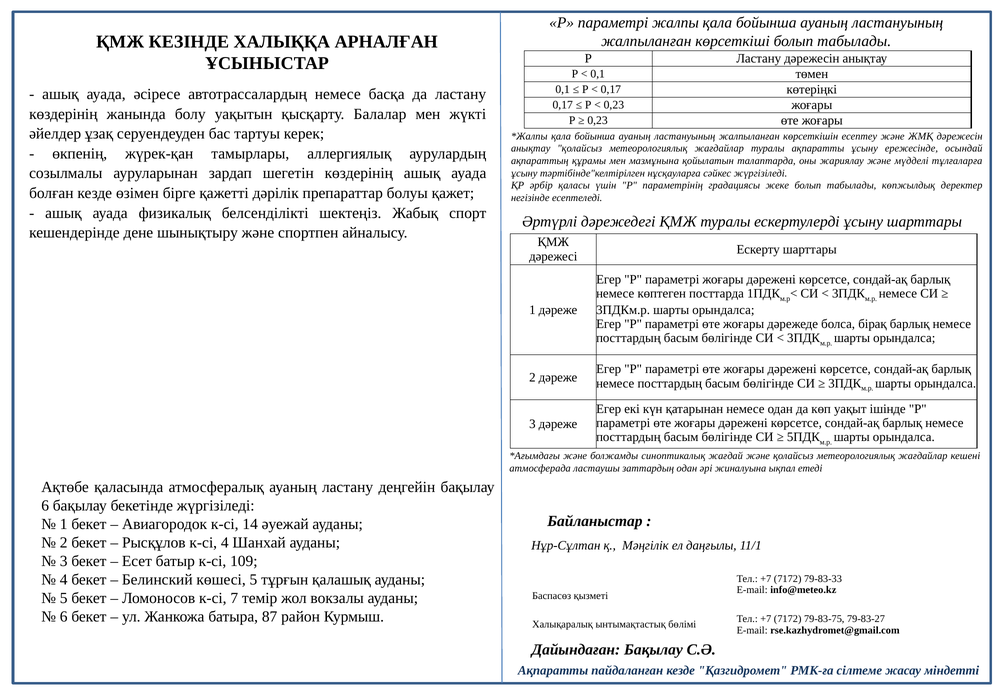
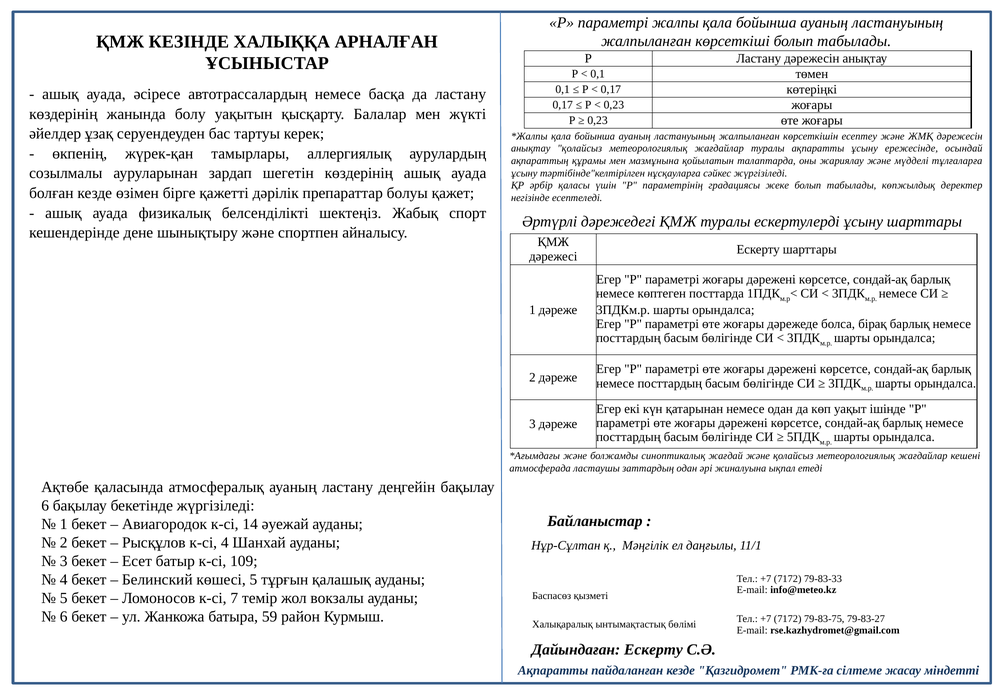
87: 87 -> 59 (270, 617)
Дайындаған Бақылау: Бақылау -> Ескерту (653, 650)
